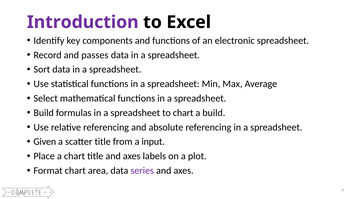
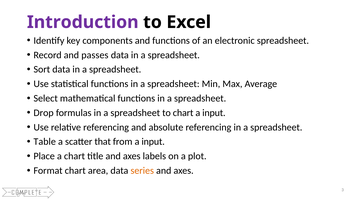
Build: Build -> Drop (44, 113)
build: build -> input (214, 113)
Given: Given -> Table (45, 141)
scatter title: title -> that (103, 141)
series colour: purple -> orange (142, 170)
